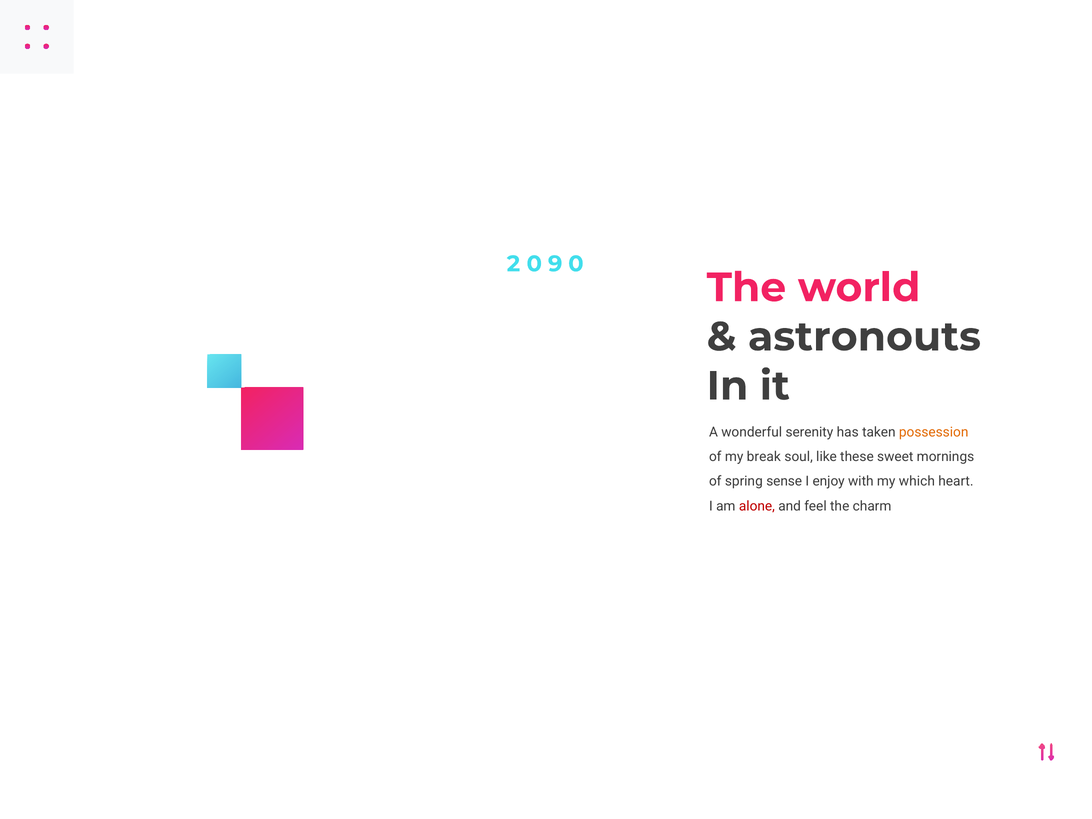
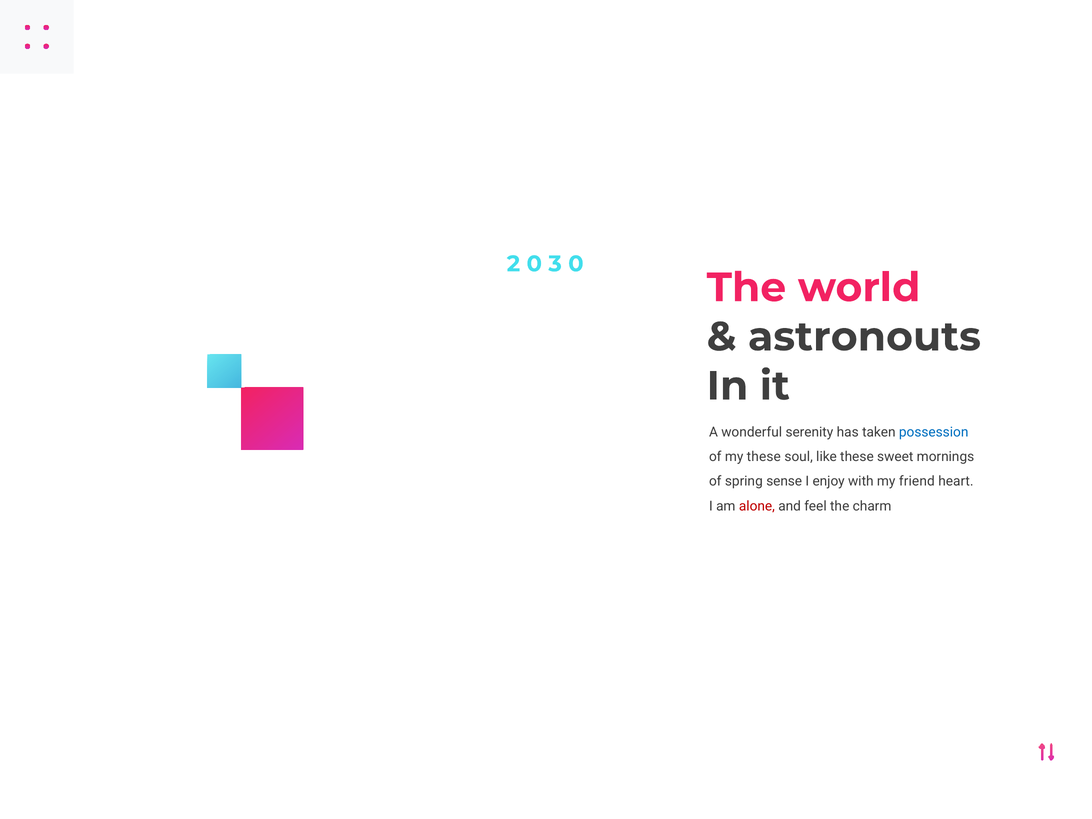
9: 9 -> 3 (555, 264)
possession colour: orange -> blue (934, 432)
my break: break -> these (764, 457)
which: which -> friend (917, 481)
